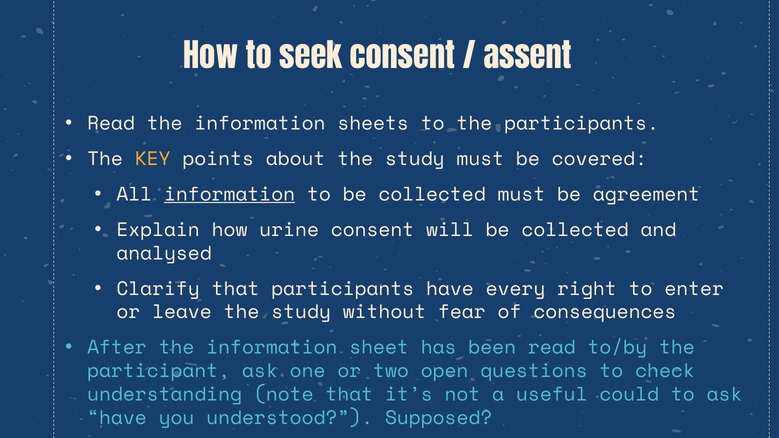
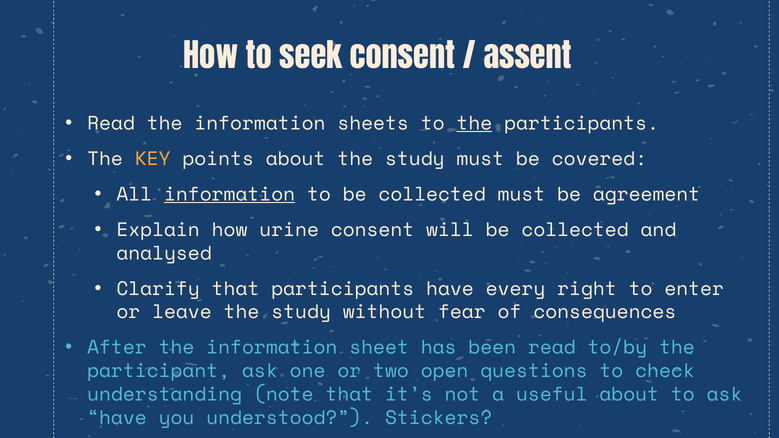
the underline: none -> present (474, 123)
useful could: could -> about (629, 394)
Supposed: Supposed -> Stickers (439, 418)
